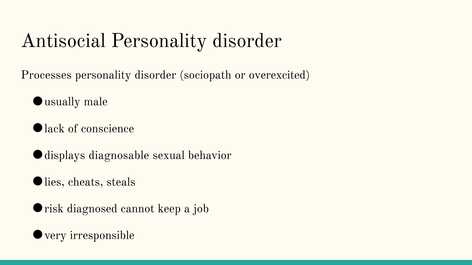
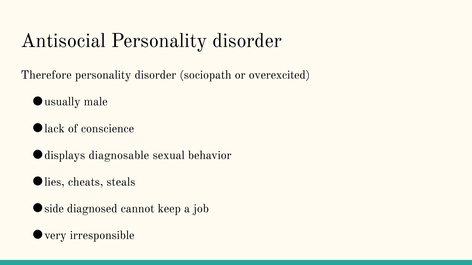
Processes: Processes -> Therefore (46, 75)
risk: risk -> side (54, 209)
